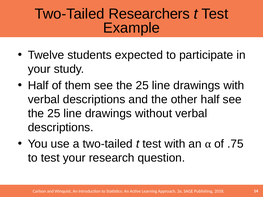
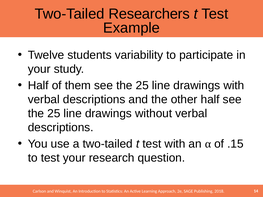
expected: expected -> variability (139, 55)
.75: .75 -> .15 (235, 144)
